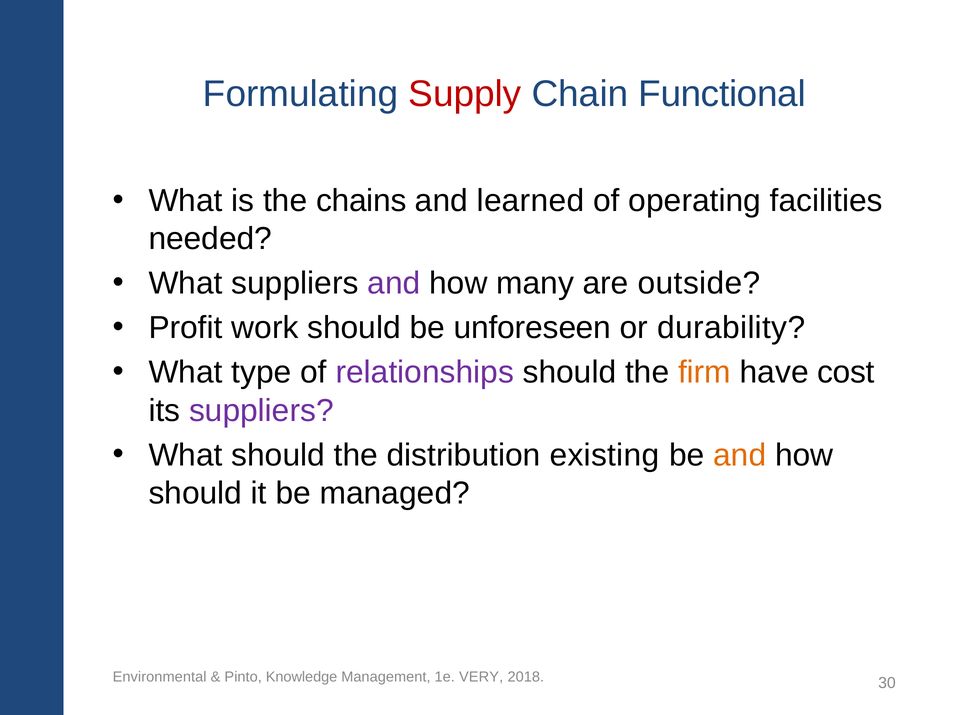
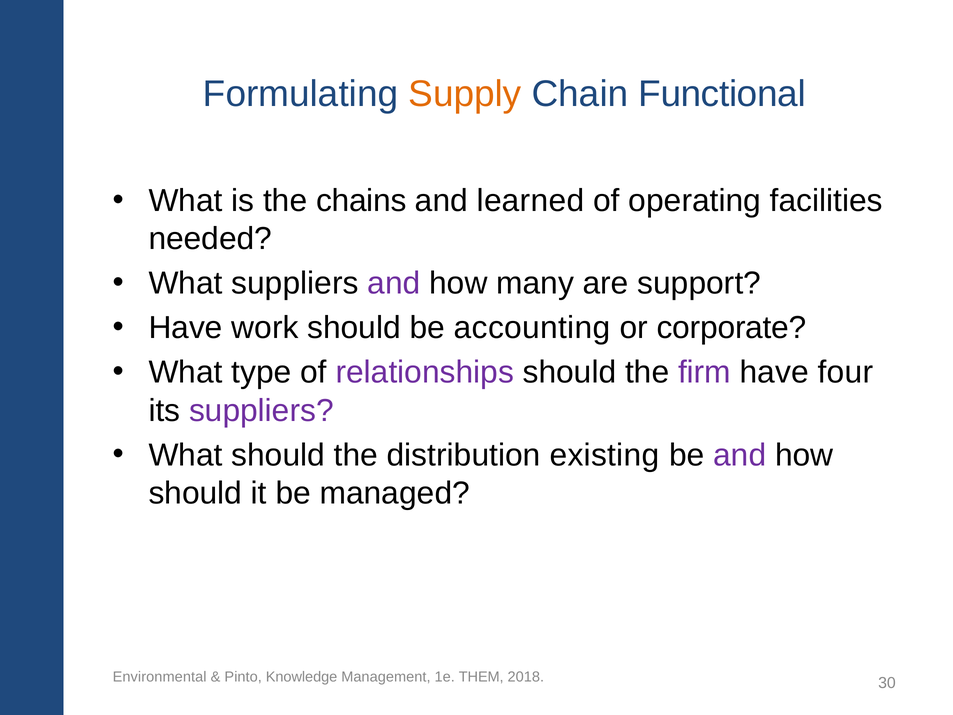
Supply colour: red -> orange (465, 94)
outside: outside -> support (699, 283)
Profit: Profit -> Have (186, 328)
unforeseen: unforeseen -> accounting (532, 328)
durability: durability -> corporate (732, 328)
firm colour: orange -> purple (705, 372)
cost: cost -> four (846, 372)
and colour: orange -> purple (740, 455)
VERY: VERY -> THEM (481, 677)
